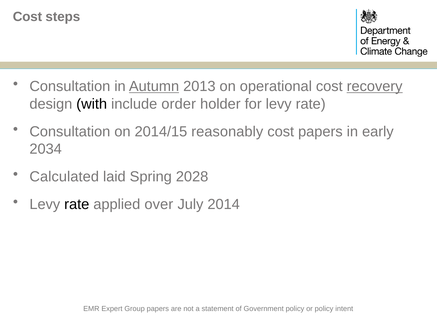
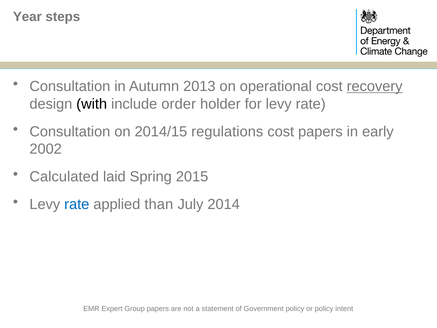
Cost: Cost -> Year (27, 17)
Autumn underline: present -> none (154, 86)
reasonably: reasonably -> regulations (227, 131)
2034: 2034 -> 2002 (46, 149)
2028: 2028 -> 2015 (192, 177)
rate colour: black -> blue (77, 204)
over: over -> than (159, 204)
